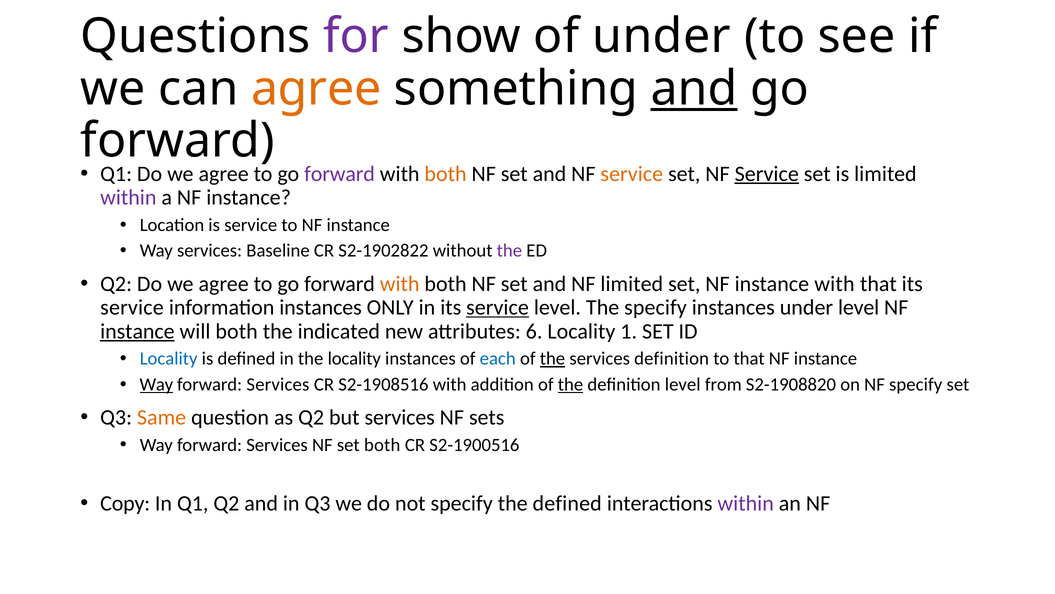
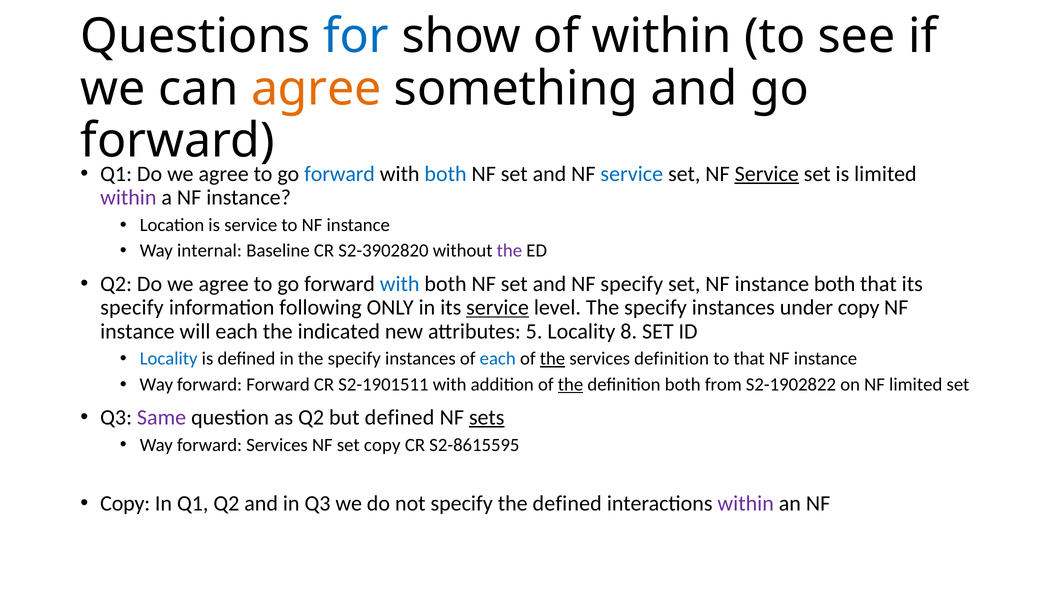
for colour: purple -> blue (356, 36)
of under: under -> within (662, 36)
and underline: present -> none (694, 89)
forward colour: purple -> blue (340, 174)
both colour: orange -> blue (446, 174)
service colour: orange -> blue (632, 174)
Way services: services -> internal (210, 251)
S2-1902822: S2-1902822 -> S2-3902820 (383, 251)
with colour: orange -> blue (400, 283)
NF limited: limited -> specify (632, 283)
instance with: with -> both (835, 283)
service: service -> specify (132, 307)
information instances: instances -> following (320, 307)
under level: level -> copy (859, 307)
instance underline: present -> none (137, 331)
will both: both -> each (237, 331)
6: 6 -> 5 (534, 331)
1: 1 -> 8 (629, 331)
in the locality: locality -> specify (354, 358)
Way underline: present -> none (156, 384)
Services: Services -> Forward (278, 384)
S2-1908516: S2-1908516 -> S2-1901511 (383, 384)
definition level: level -> both (683, 384)
S2-1908820: S2-1908820 -> S2-1902822 (791, 384)
NF specify: specify -> limited (916, 384)
Same colour: orange -> purple (162, 417)
but services: services -> defined (400, 417)
sets underline: none -> present (487, 417)
set both: both -> copy (382, 444)
S2-1900516: S2-1900516 -> S2-8615595 (474, 444)
